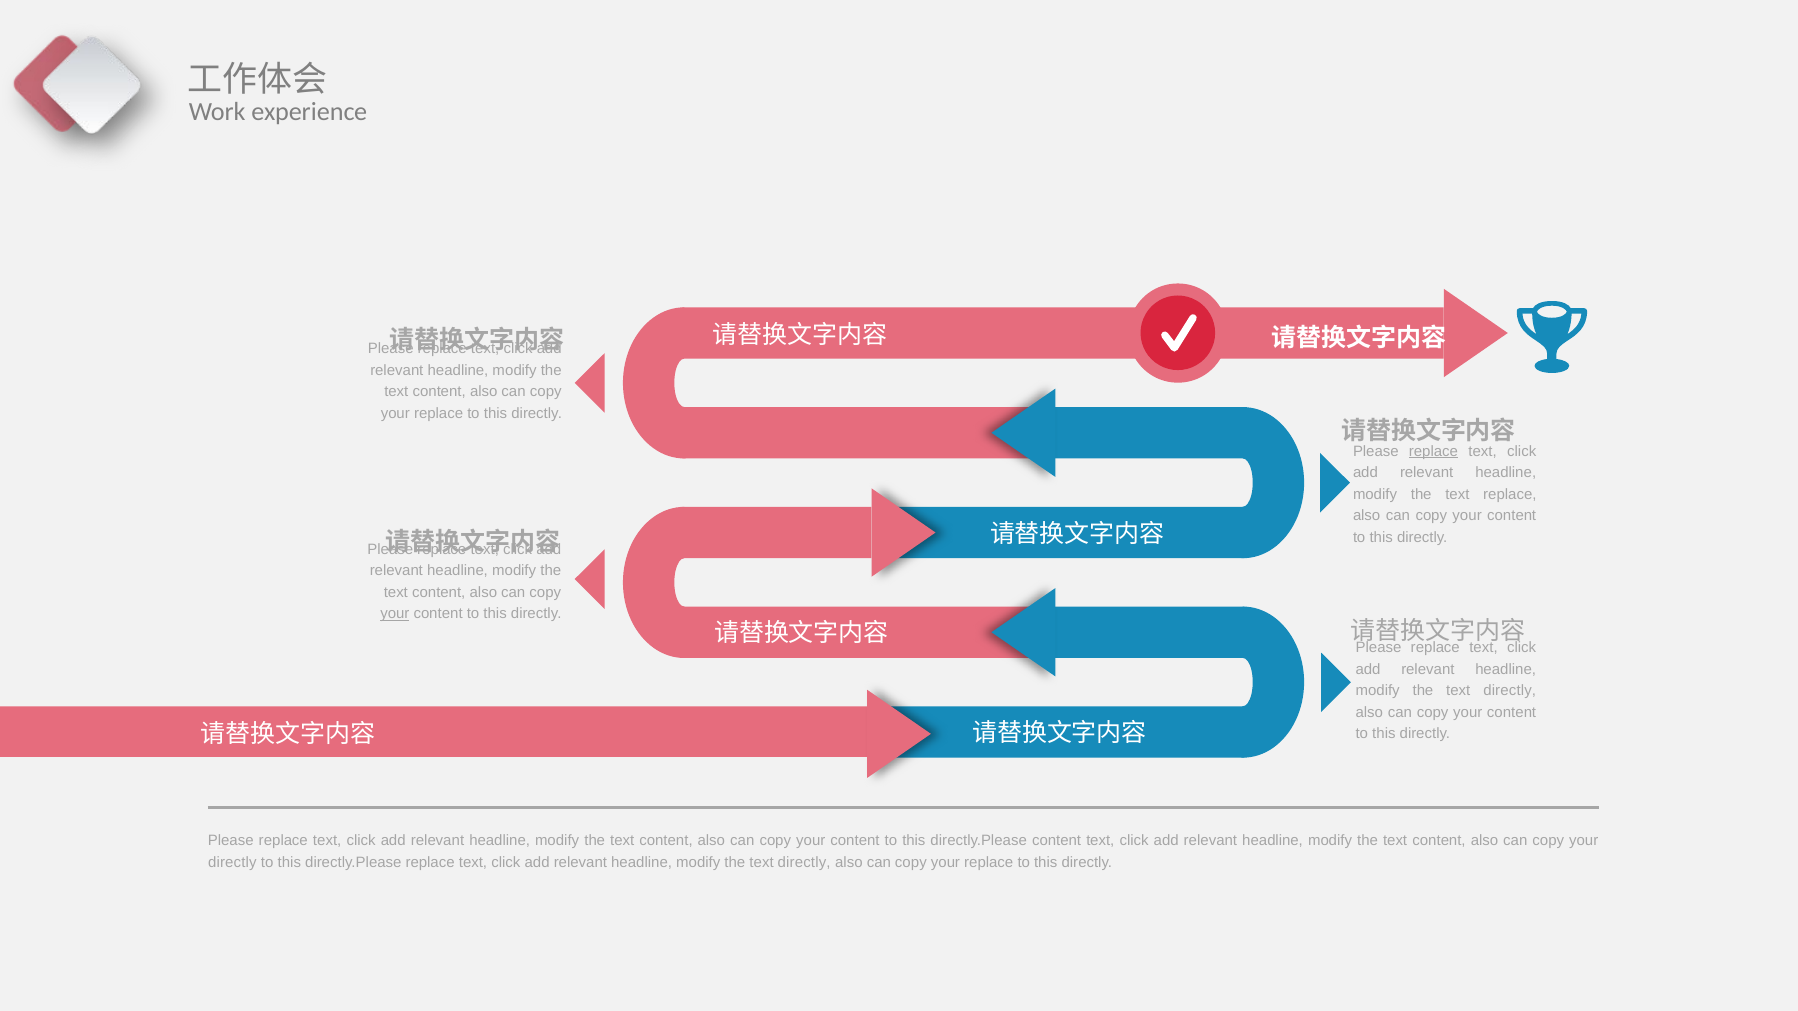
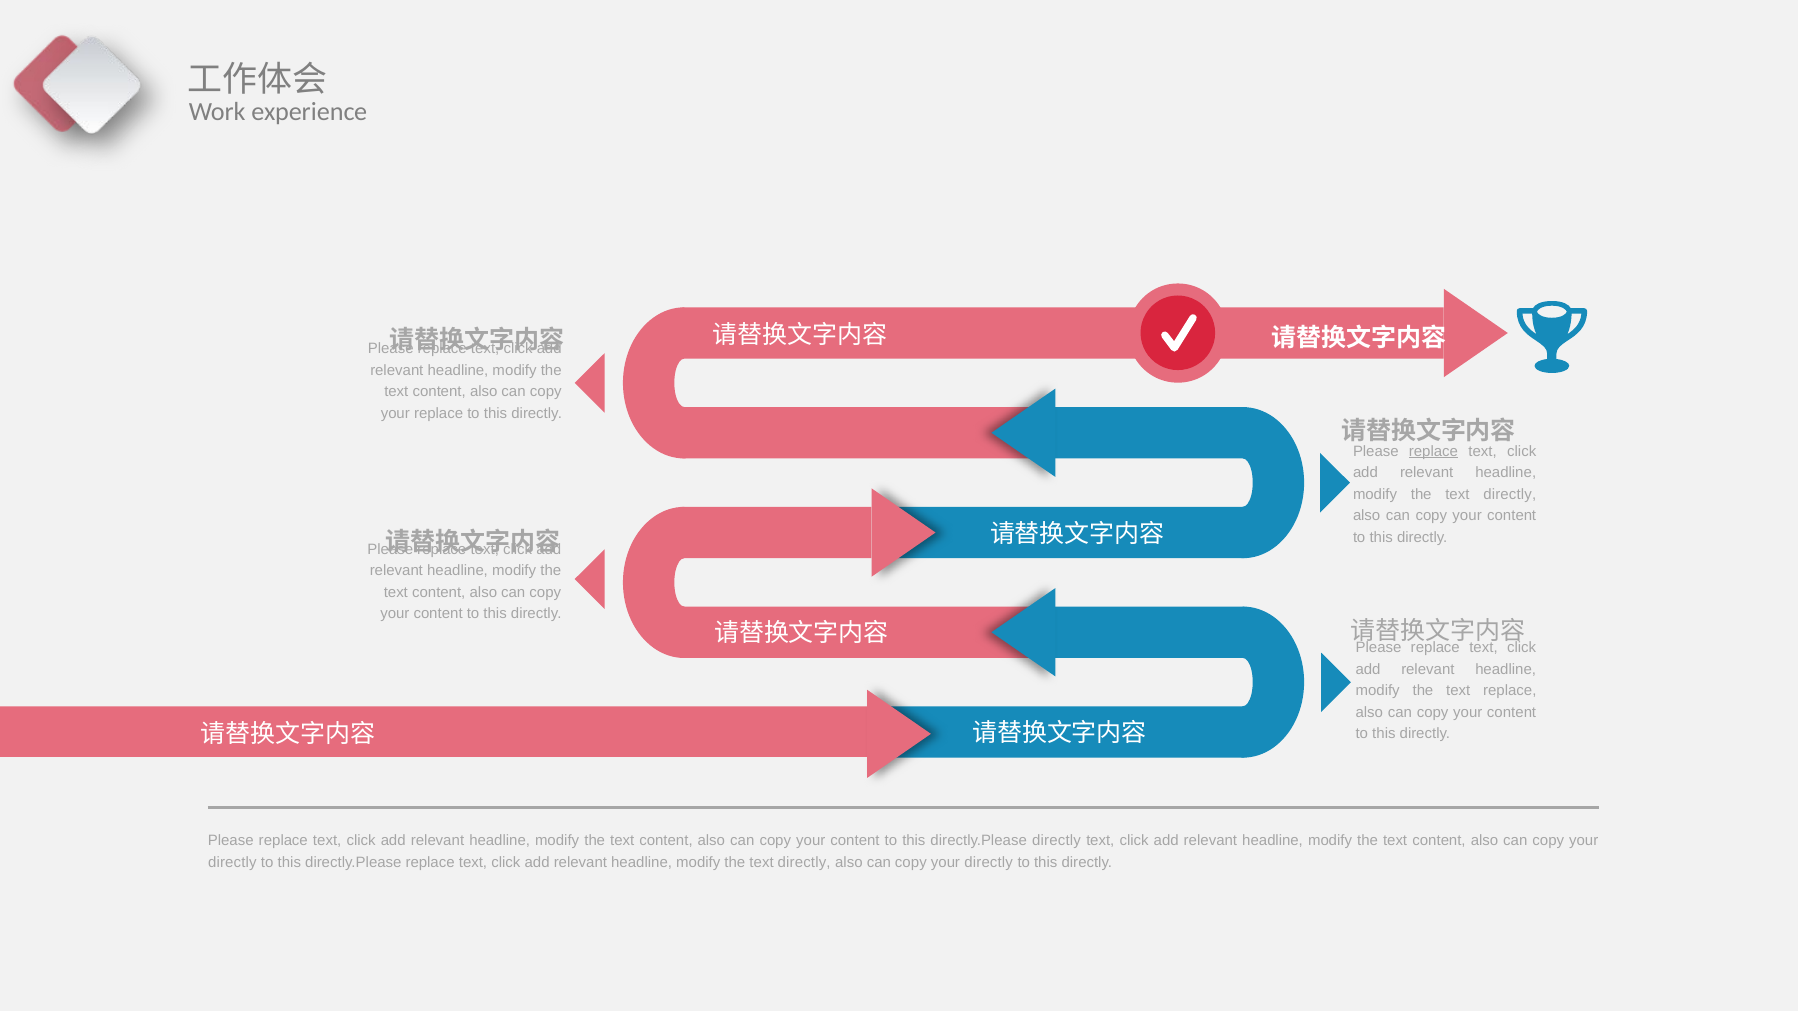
replace: replace -> directly (1510, 495)
your underline: present -> none (395, 614)
directly: directly -> replace (1510, 691)
directly.Please content: content -> directly (1057, 841)
replace: replace -> directly (989, 863)
